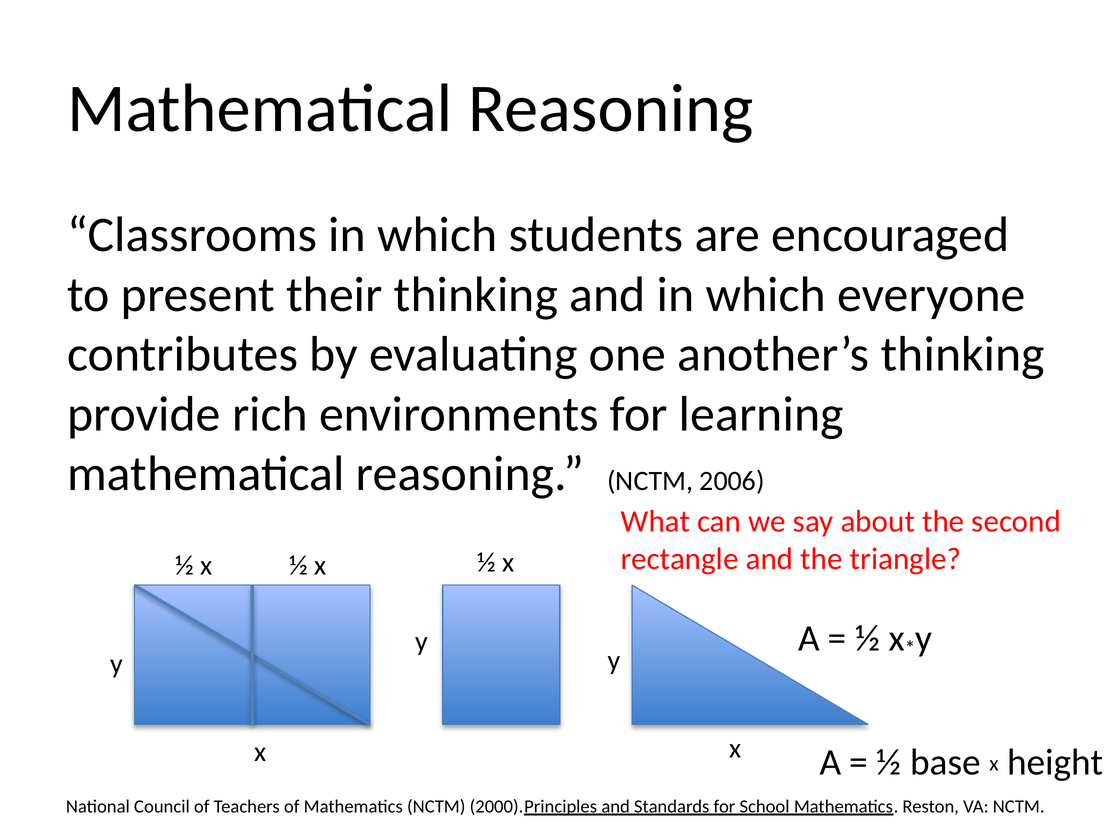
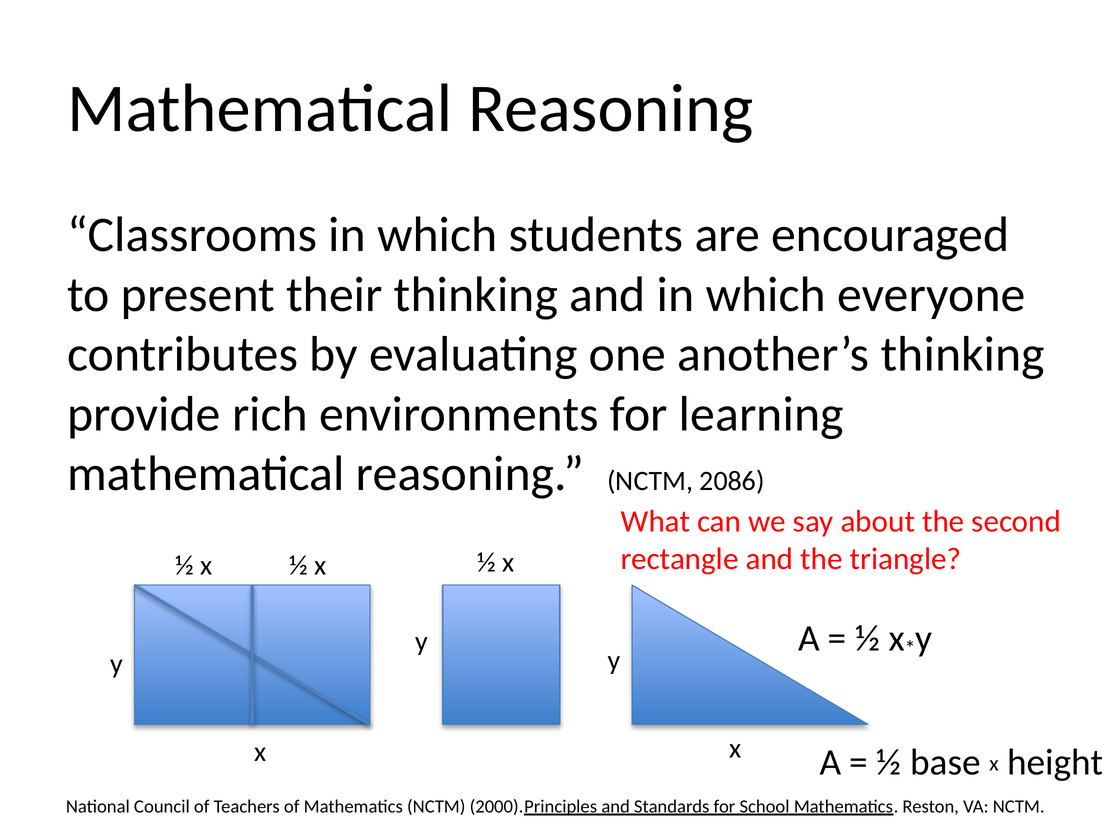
2006: 2006 -> 2086 (732, 481)
